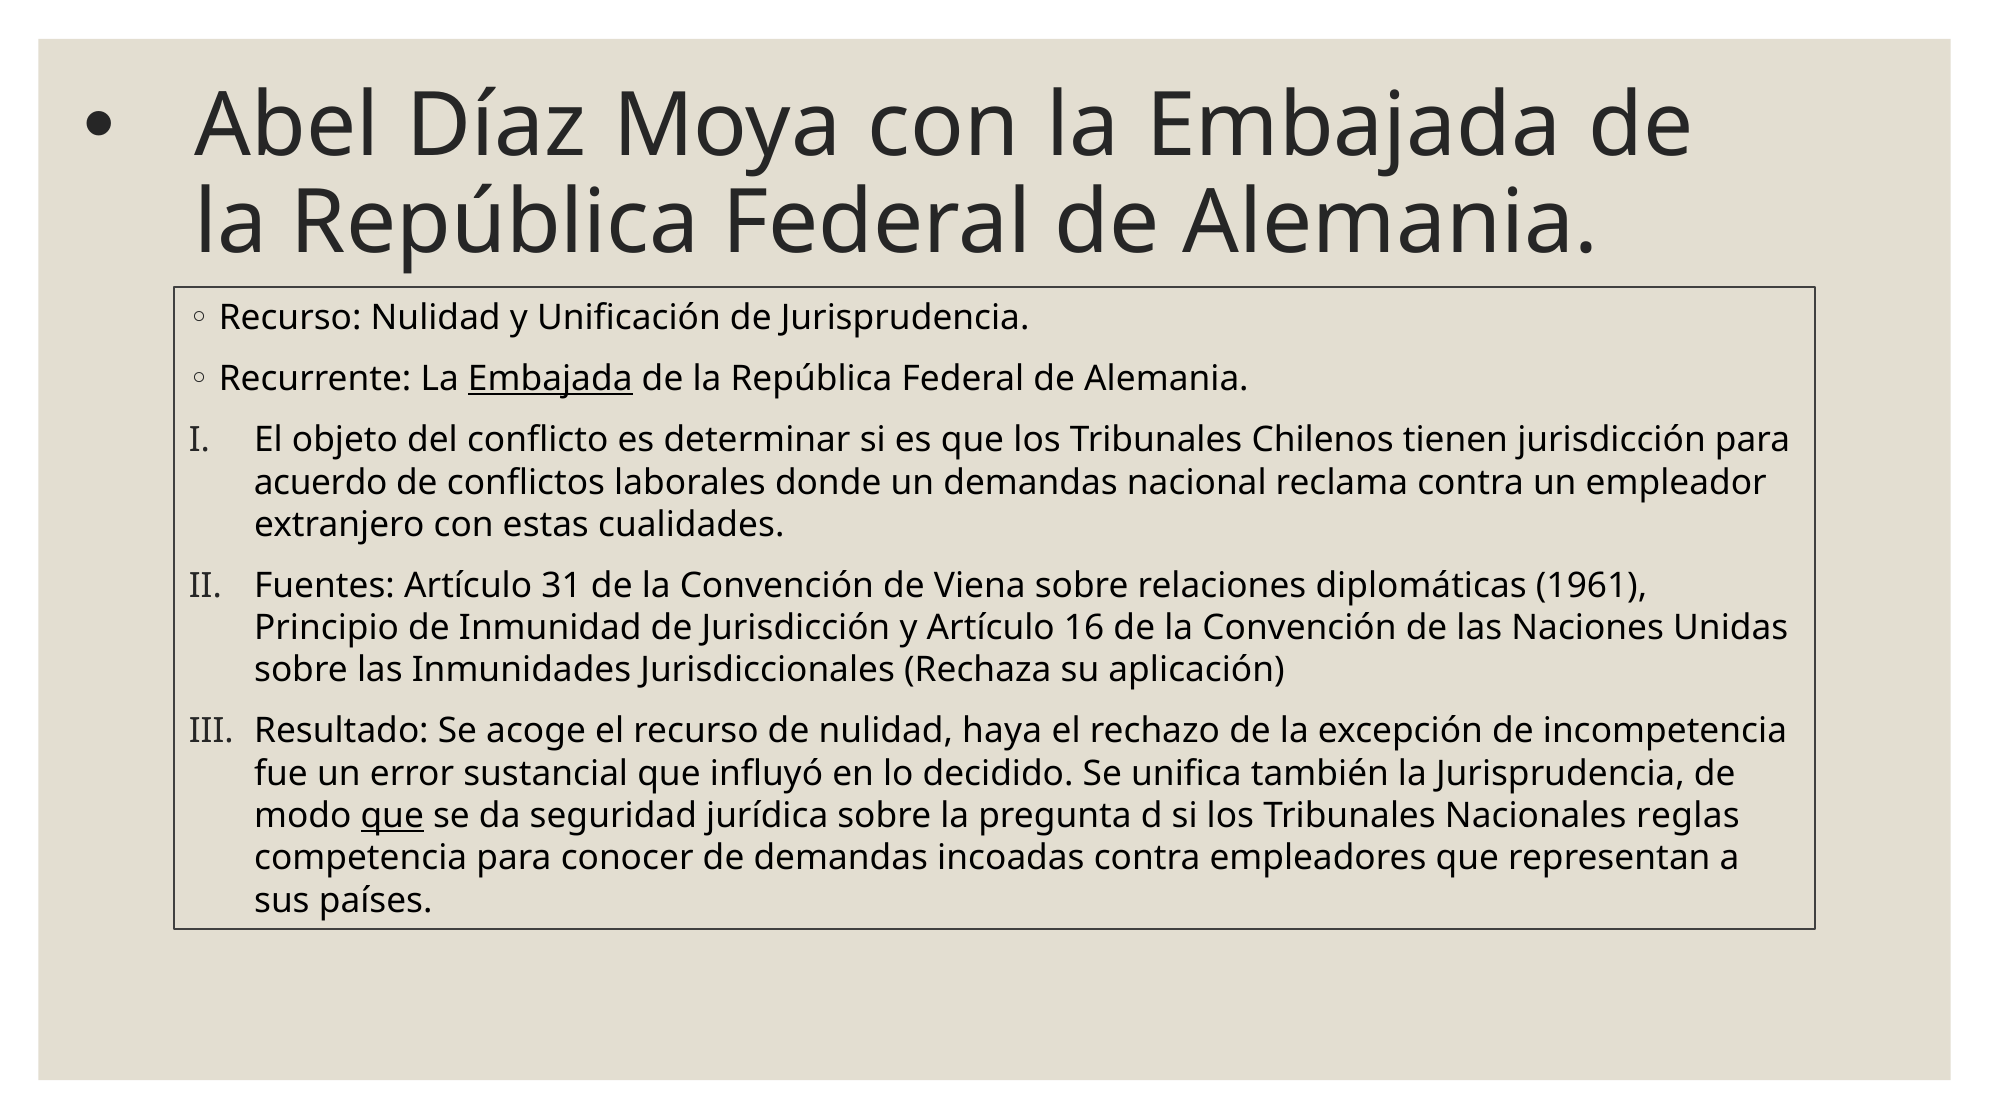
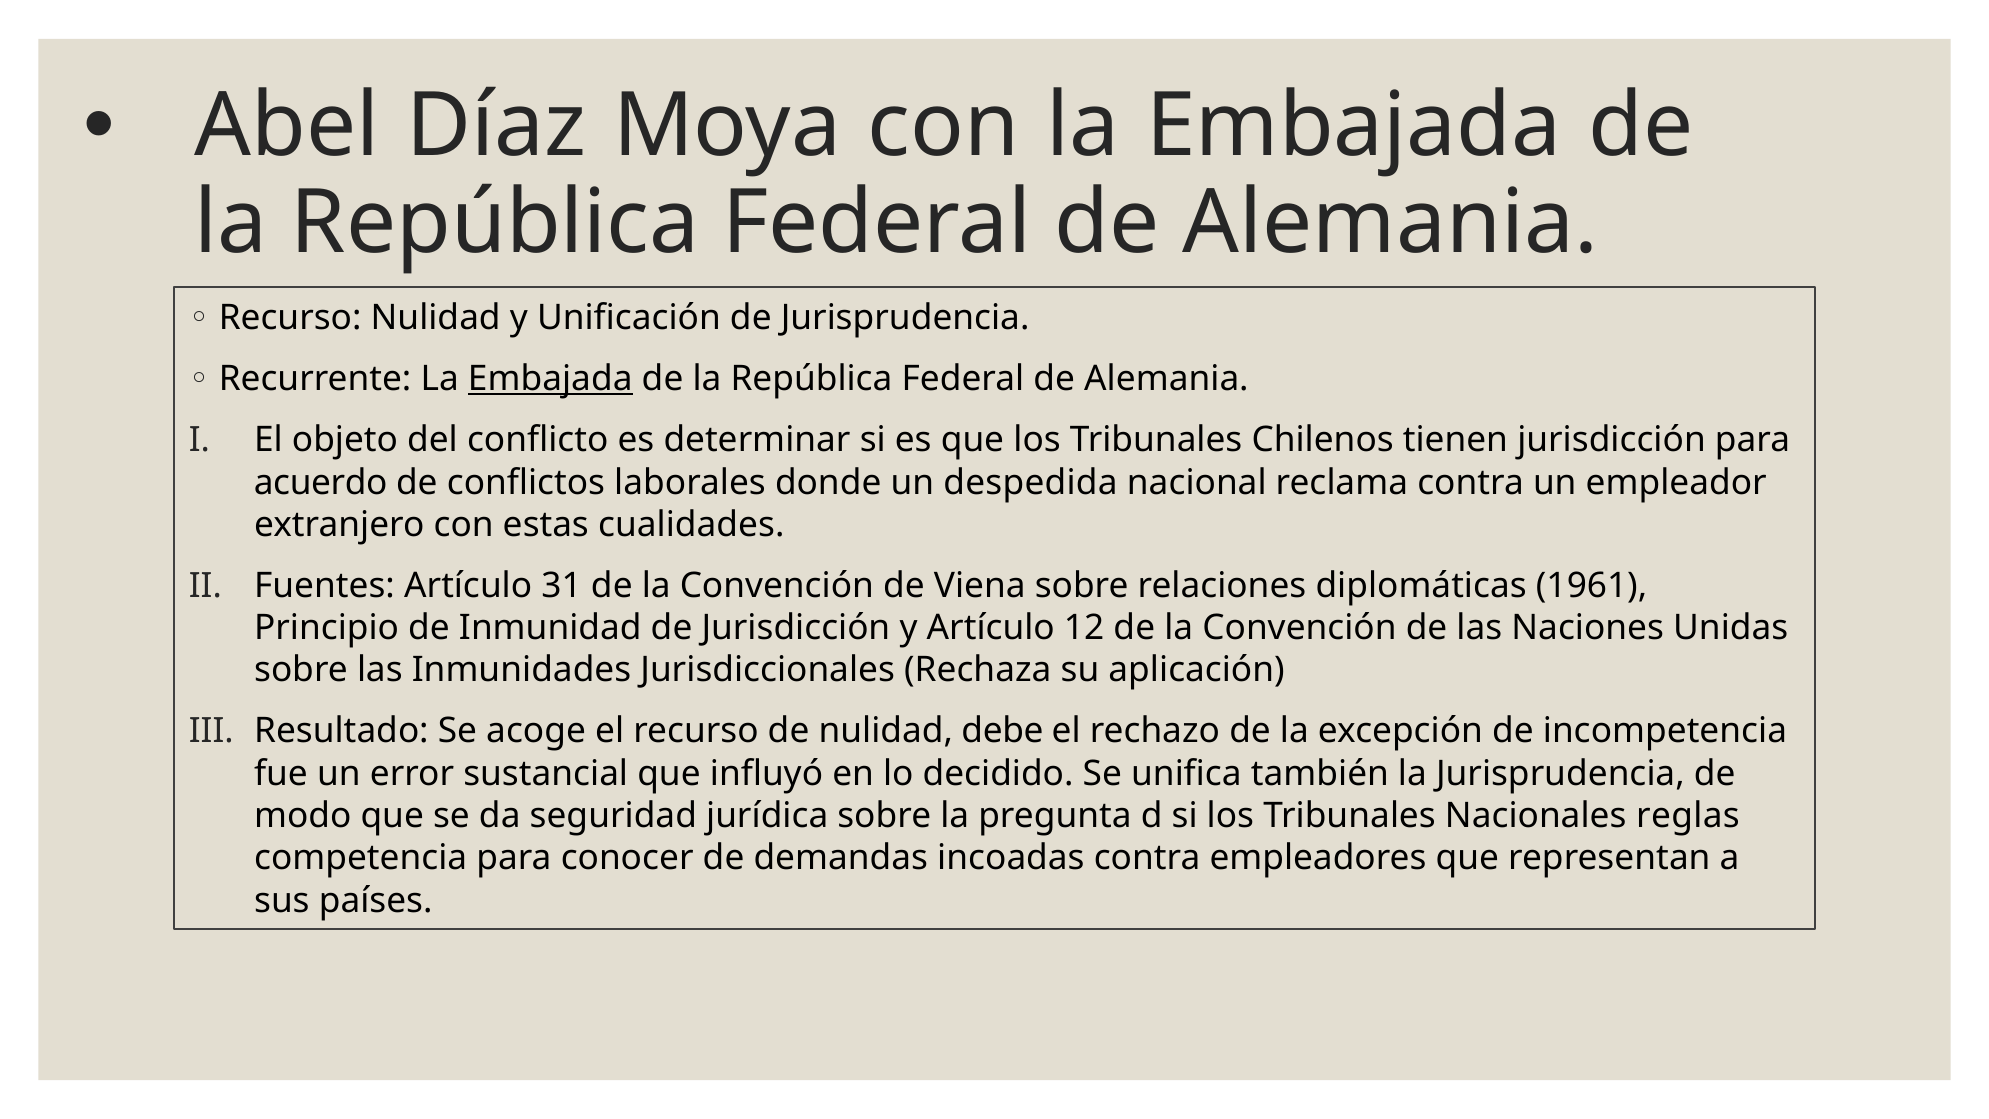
un demandas: demandas -> despedida (1030, 482)
16: 16 -> 12 (1084, 628)
haya: haya -> debe (1002, 731)
que underline: present -> none (392, 816)
